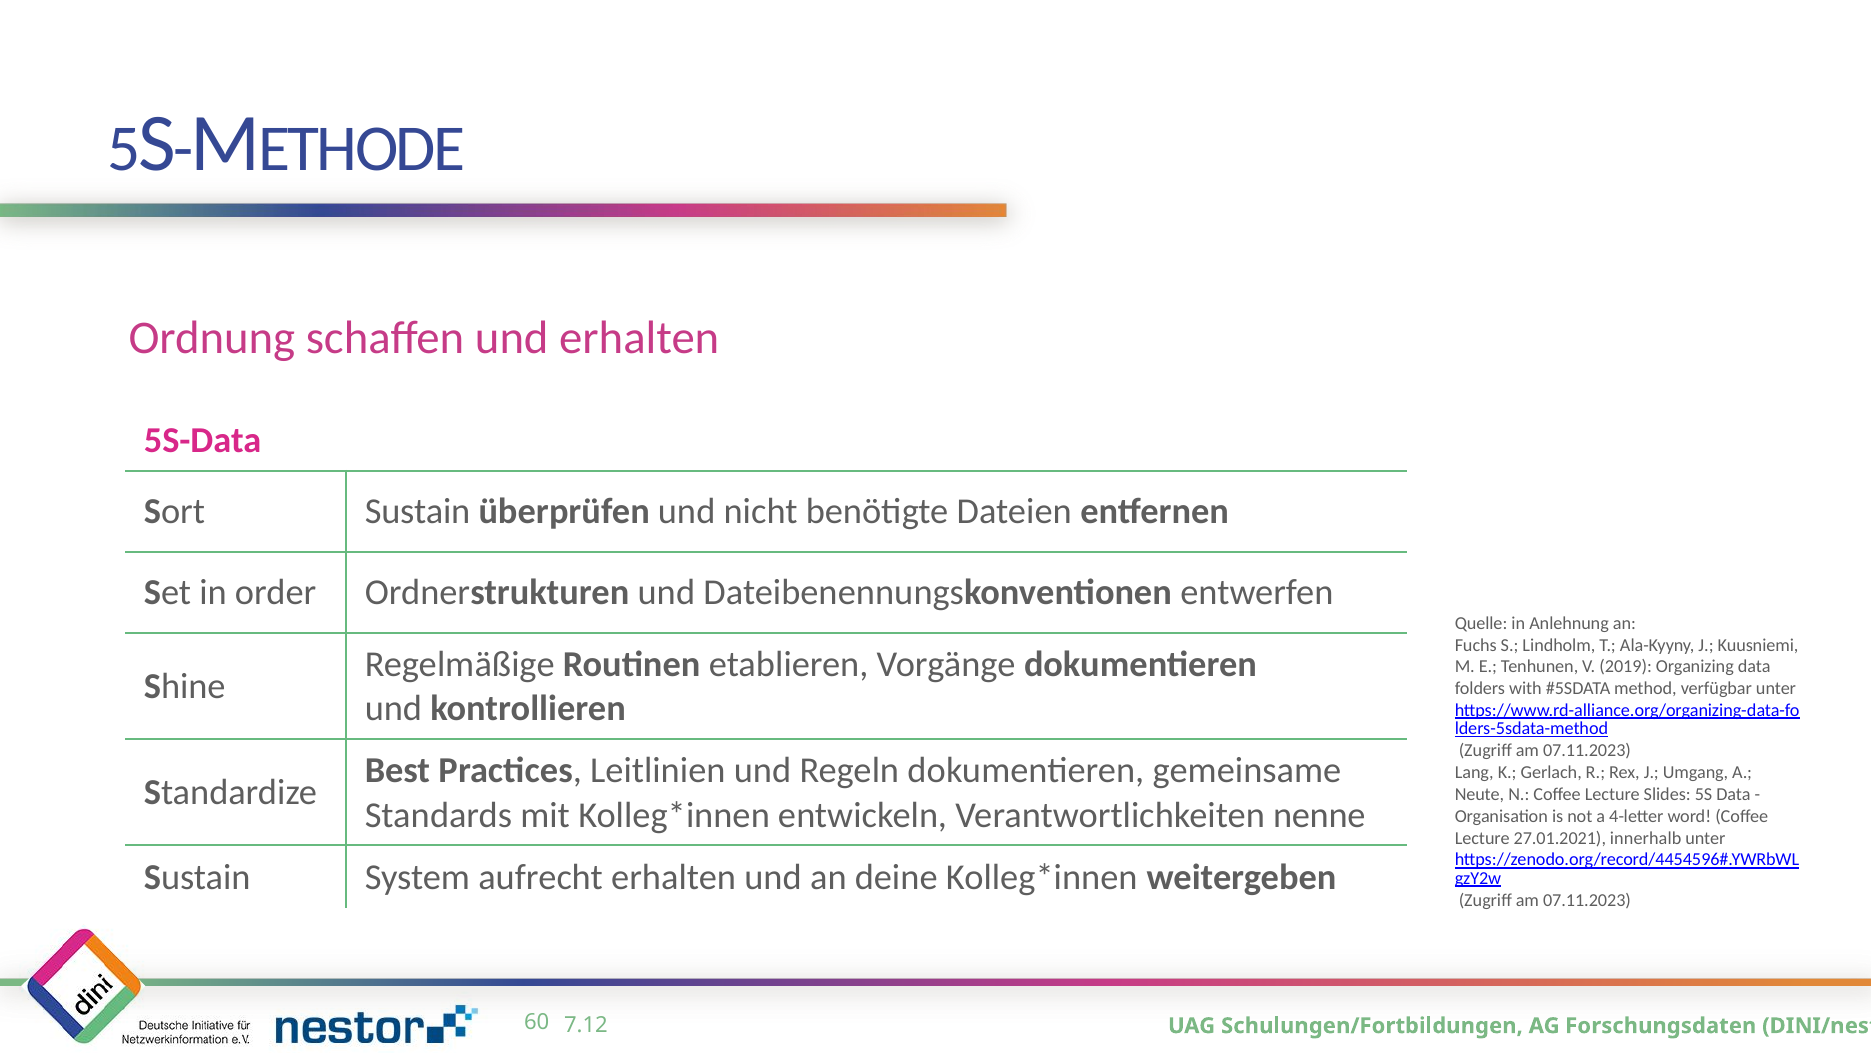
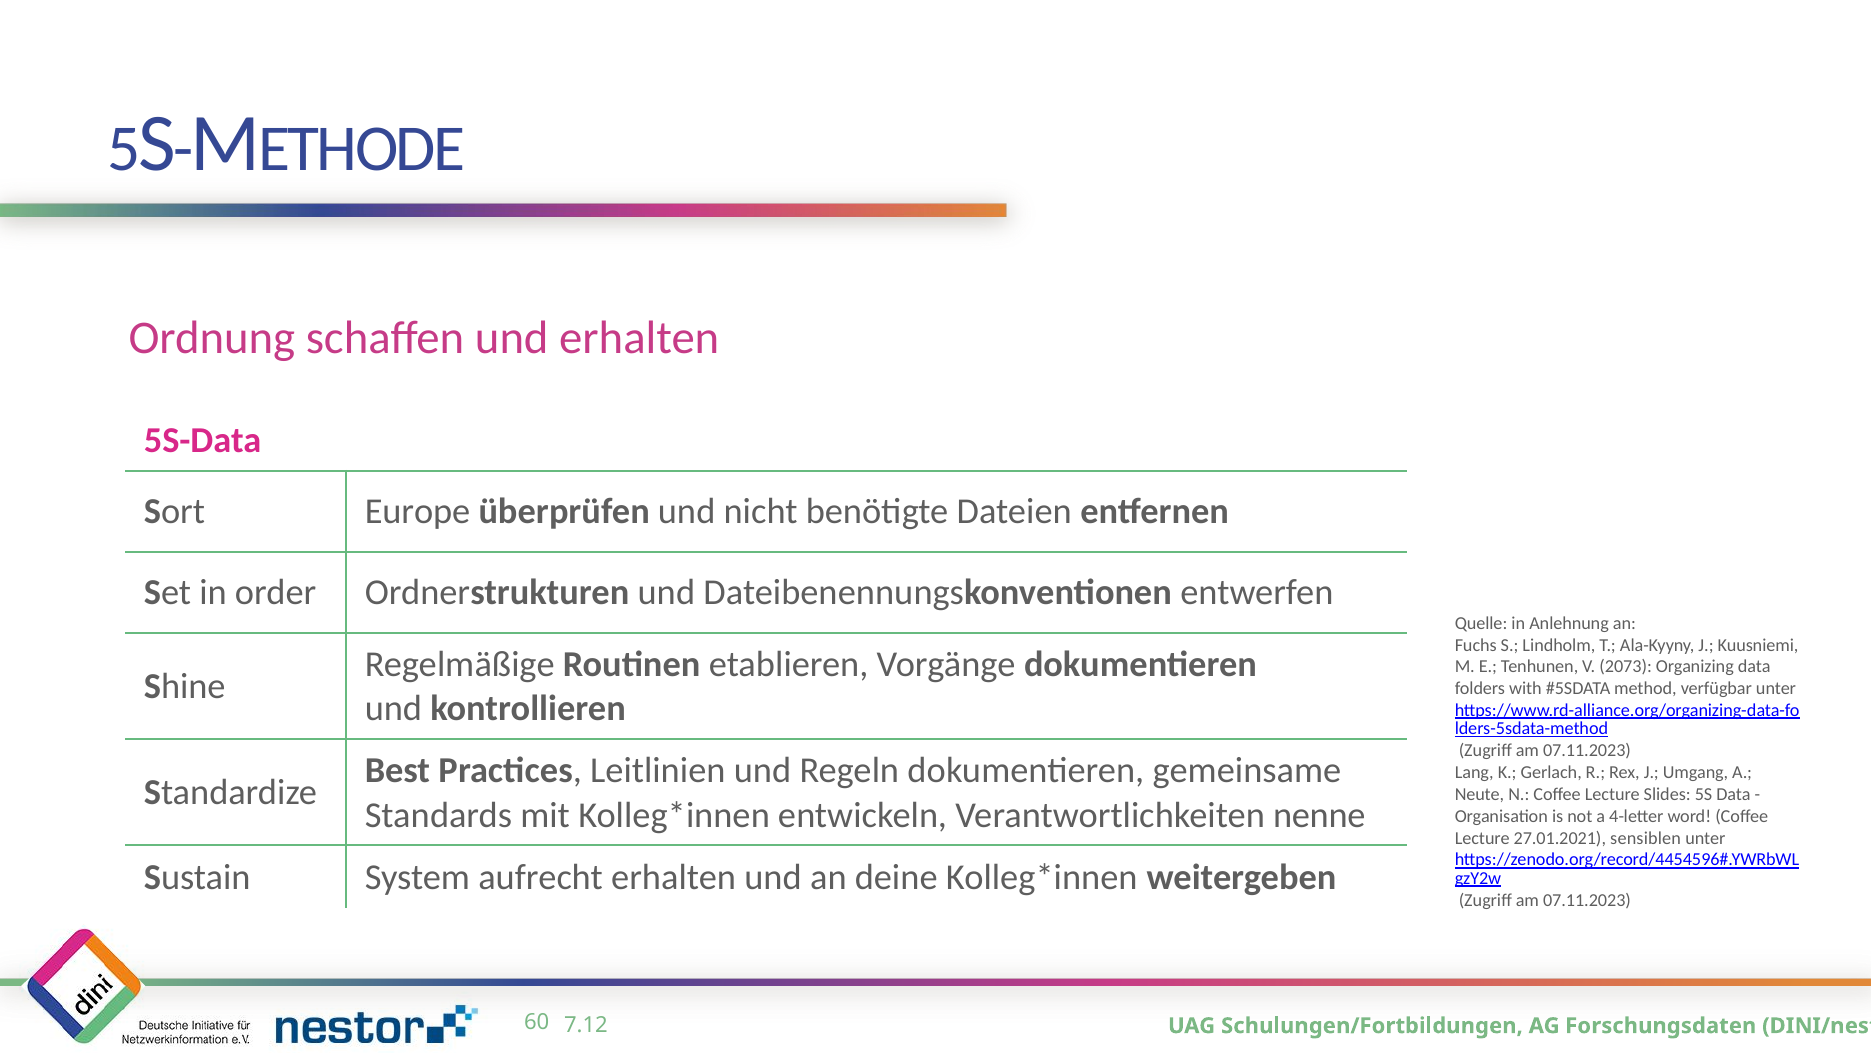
Sort Sustain: Sustain -> Europe (418, 512)
2019: 2019 -> 2073 (1626, 667)
innerhalb: innerhalb -> sensiblen (1646, 838)
